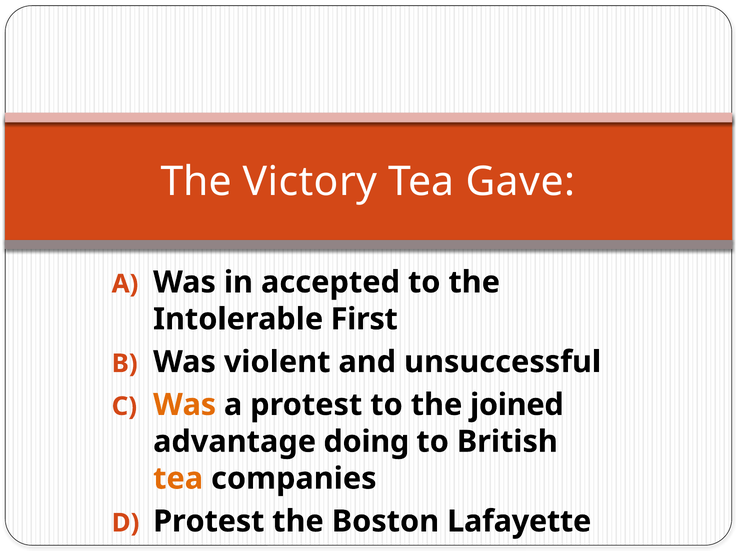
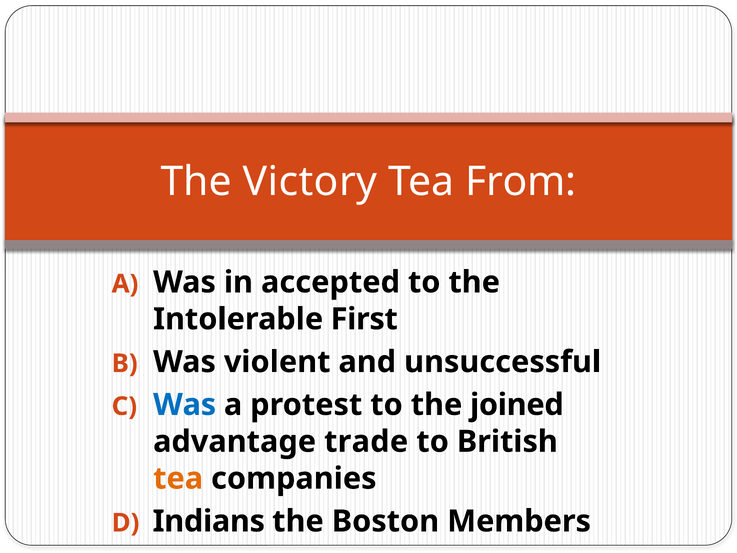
Gave: Gave -> From (521, 182)
Was colour: orange -> blue (185, 405)
doing: doing -> trade (366, 441)
Protest: Protest -> Indians (209, 521)
Lafayette: Lafayette -> Members (519, 521)
